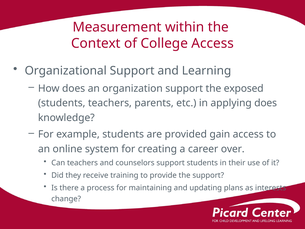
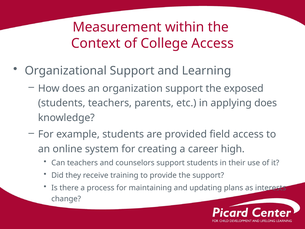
gain: gain -> field (220, 134)
over: over -> high (233, 149)
